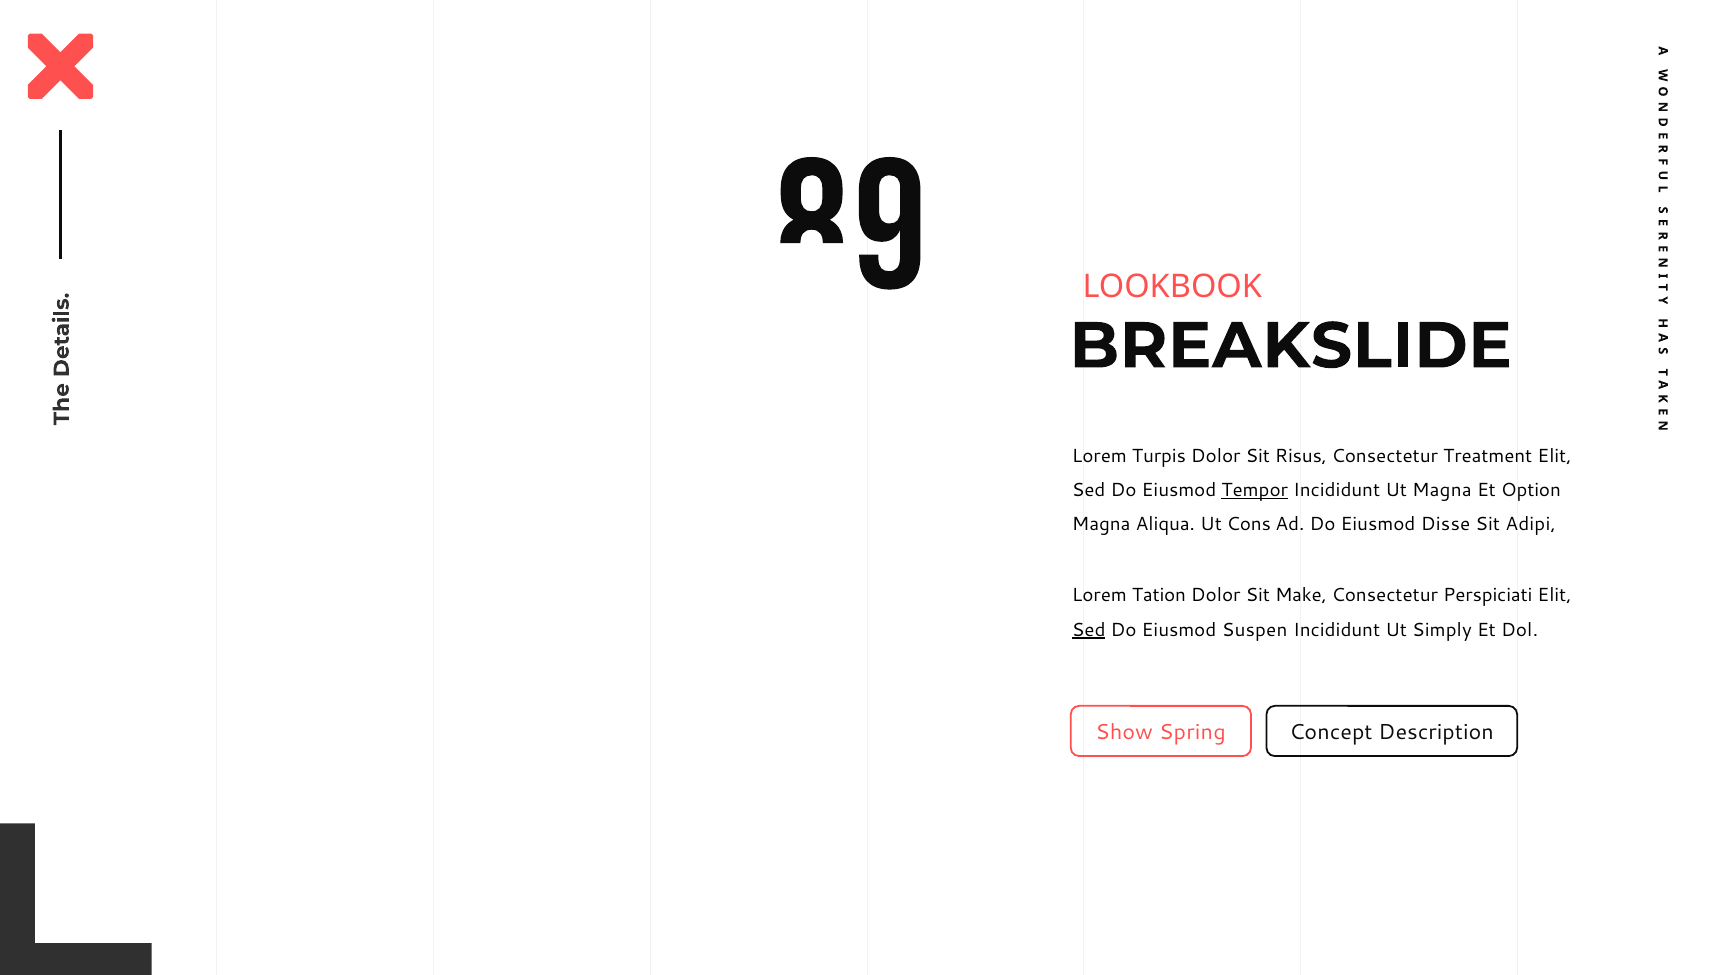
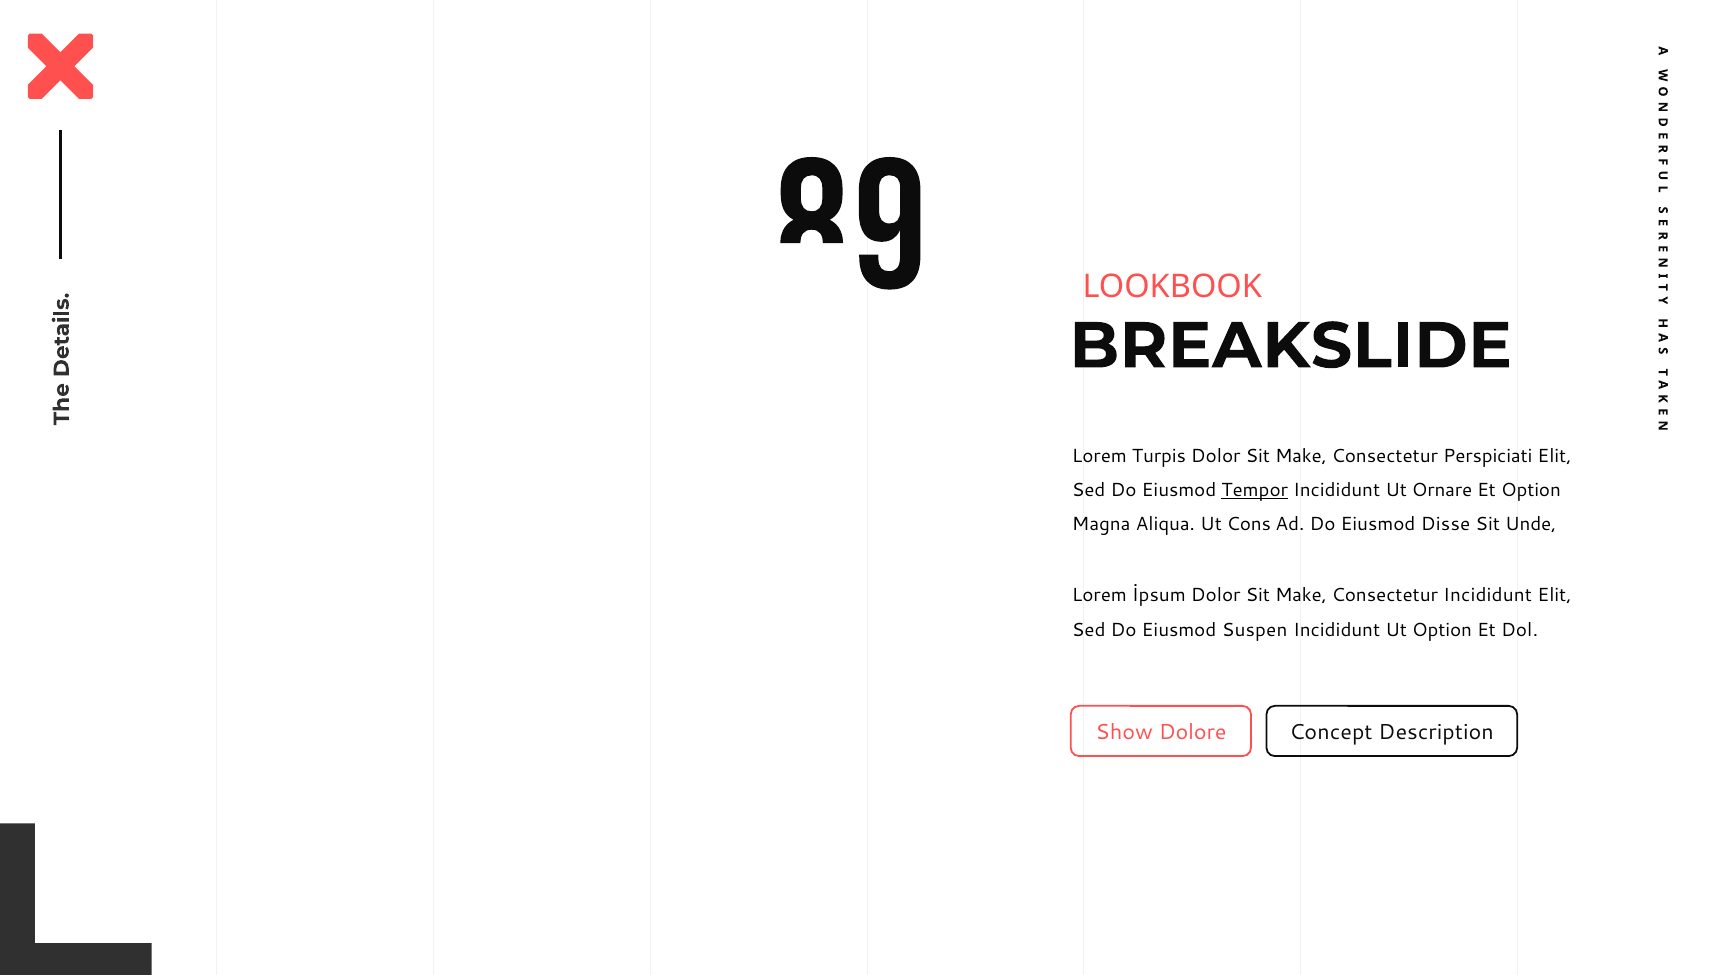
Risus: Risus -> Make (1301, 456)
Treatment: Treatment -> Perspiciati (1488, 456)
Ut Magna: Magna -> Ornare (1442, 490)
Adipi: Adipi -> Unde (1531, 524)
Tation: Tation -> İpsum (1159, 596)
Consectetur Perspiciati: Perspiciati -> Incididunt (1488, 596)
Sed underline: present -> none (1089, 630)
Ut Simply: Simply -> Option (1442, 630)
Spring: Spring -> Dolore (1193, 733)
